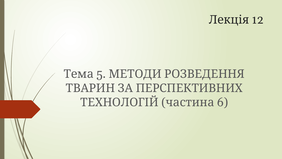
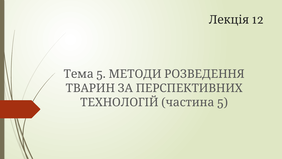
6: 6 -> 5 (223, 102)
